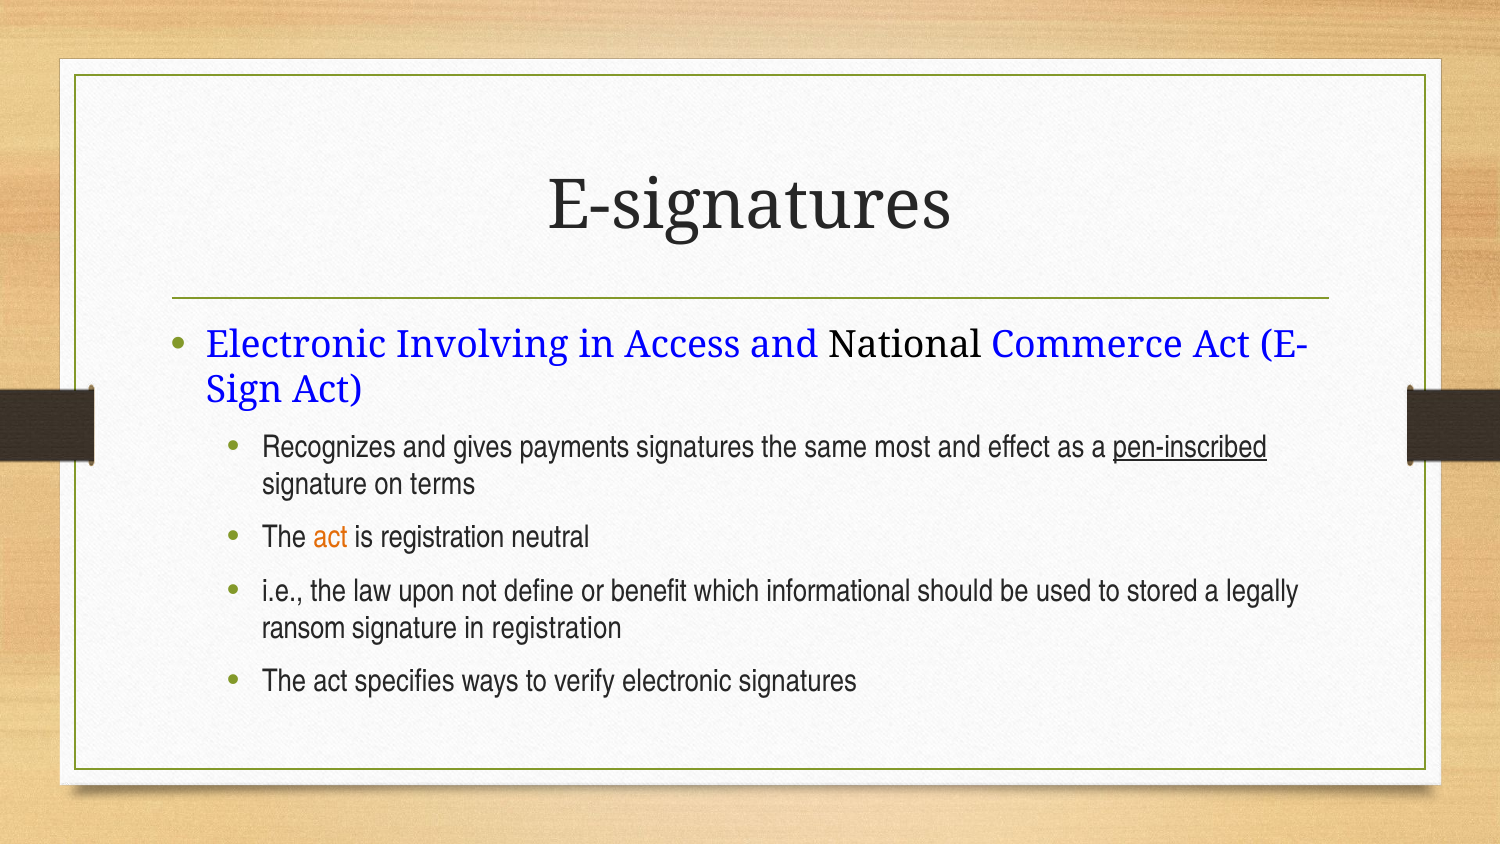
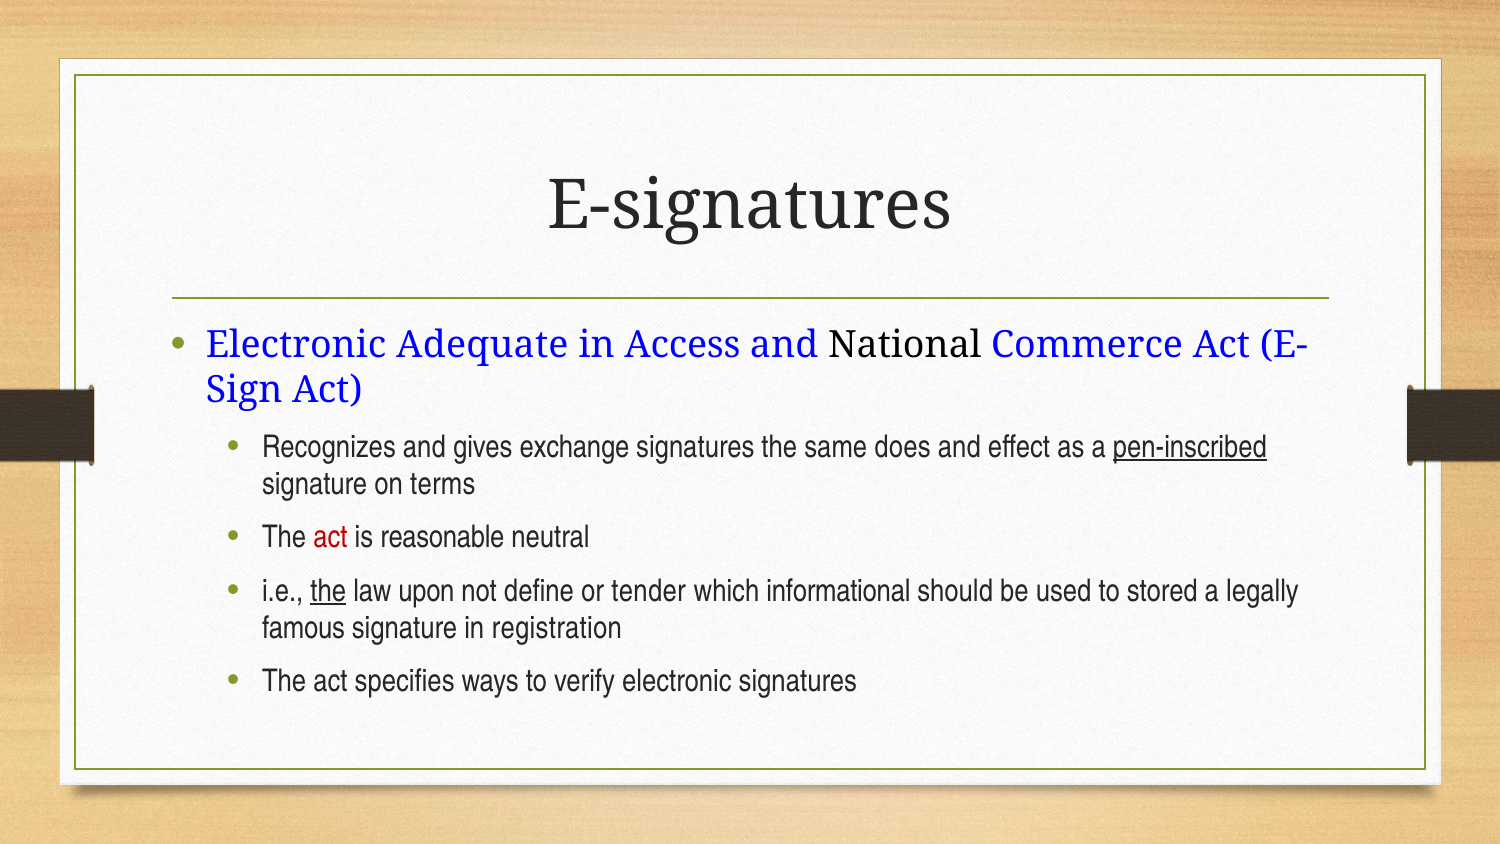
Involving: Involving -> Adequate (482, 345)
payments: payments -> exchange (574, 447)
most: most -> does (902, 447)
act colour: orange -> red (330, 537)
is registration: registration -> reasonable (442, 537)
the underline: none -> present (328, 591)
benefit: benefit -> tender (649, 591)
ransom: ransom -> famous (303, 628)
